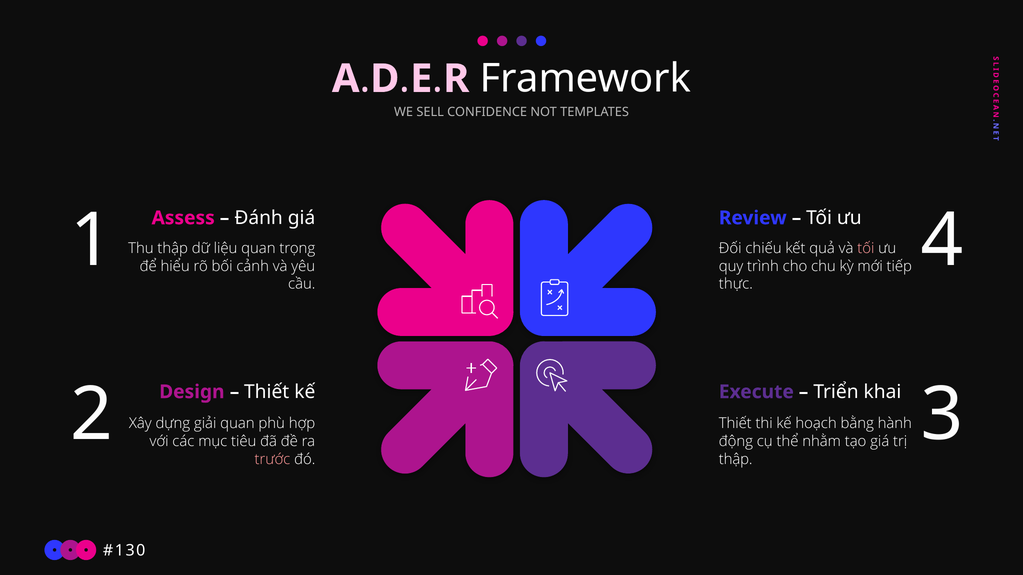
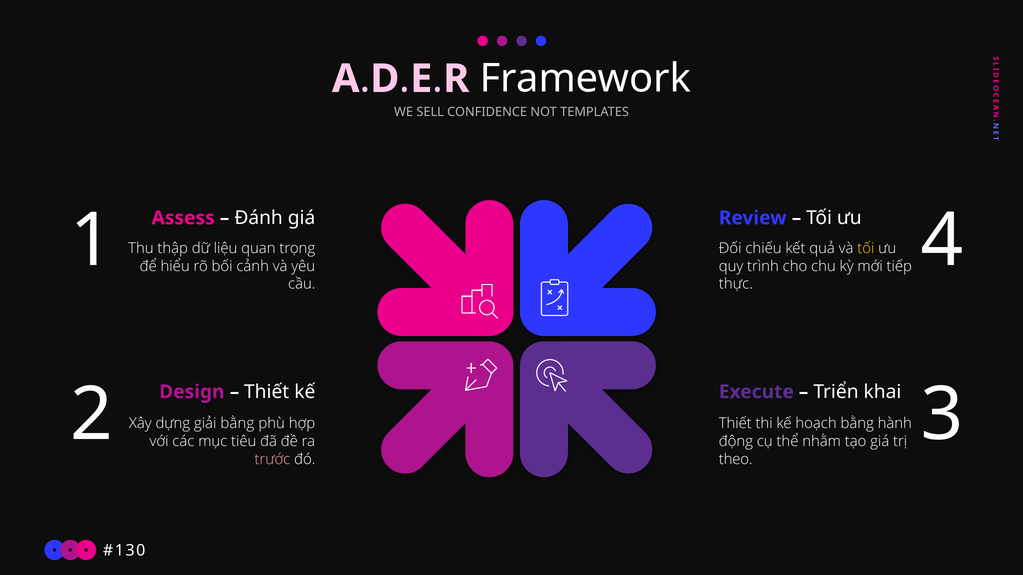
tối colour: pink -> yellow (866, 248)
giải quan: quan -> bằng (237, 424)
thập: thập -> theo (736, 460)
